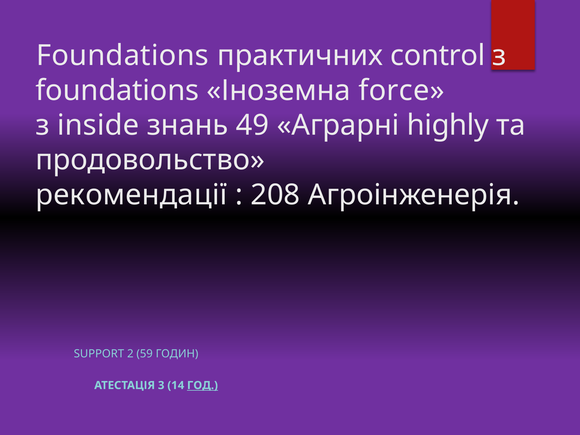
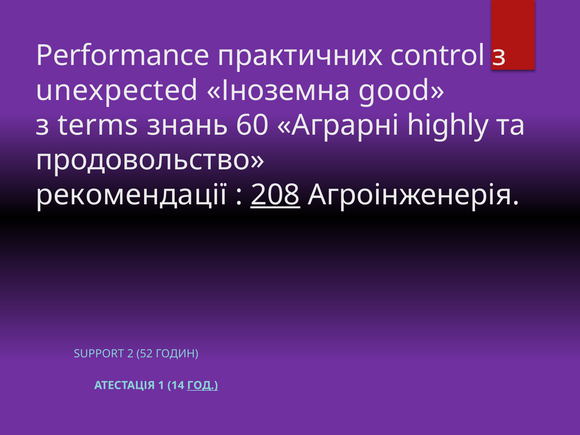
Foundations: Foundations -> Performance (123, 56)
foundations: foundations -> unexpected (117, 90)
force: force -> good (402, 90)
inside: inside -> terms (98, 125)
49: 49 -> 60 (253, 125)
208 underline: none -> present (275, 195)
59: 59 -> 52 (145, 354)
3: 3 -> 1 (161, 385)
